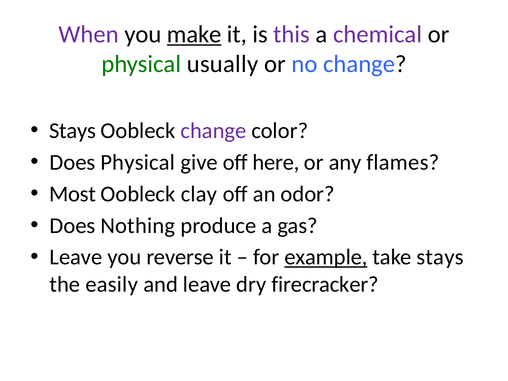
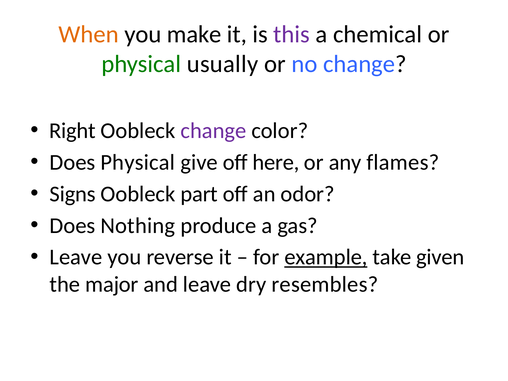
When colour: purple -> orange (89, 34)
make underline: present -> none (194, 34)
chemical colour: purple -> black (378, 34)
Stays: Stays -> Right (73, 131)
Most: Most -> Signs (73, 194)
clay: clay -> part (199, 194)
take stays: stays -> given (440, 257)
easily: easily -> major (112, 284)
firecracker: firecracker -> resembles (325, 284)
